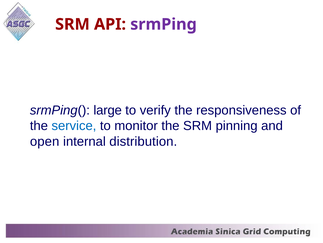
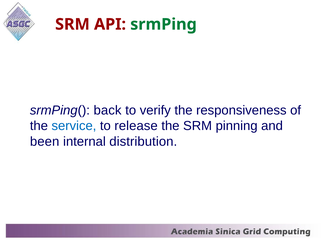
srmPing colour: purple -> green (163, 24)
large: large -> back (108, 110)
monitor: monitor -> release (136, 126)
open: open -> been (45, 141)
